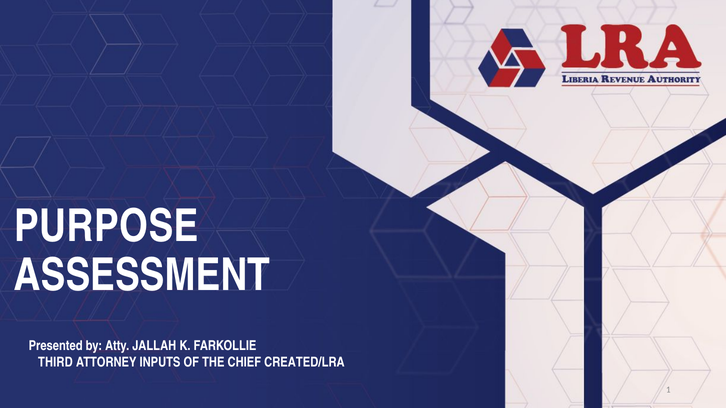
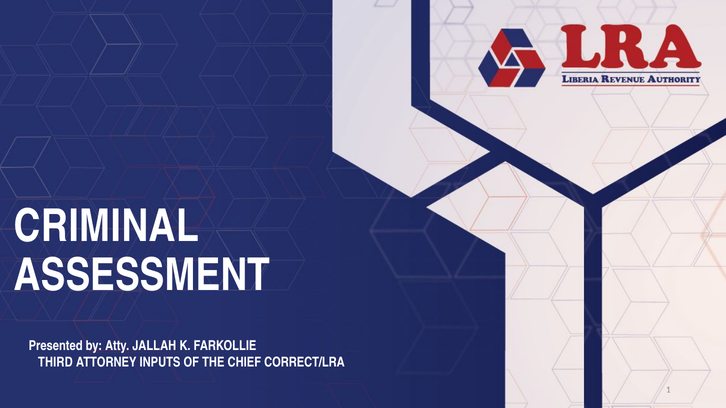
PURPOSE: PURPOSE -> CRIMINAL (106, 226)
CREATED/LRA: CREATED/LRA -> CORRECT/LRA (304, 363)
